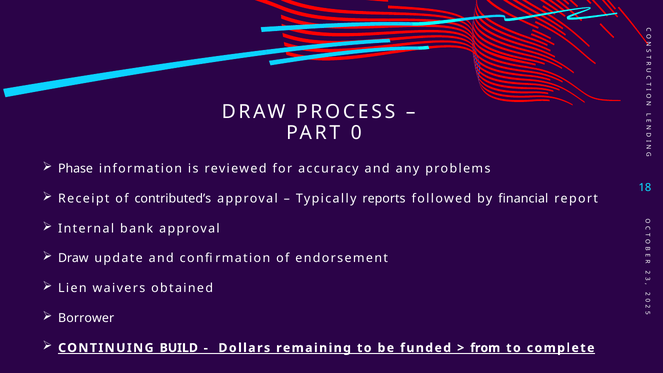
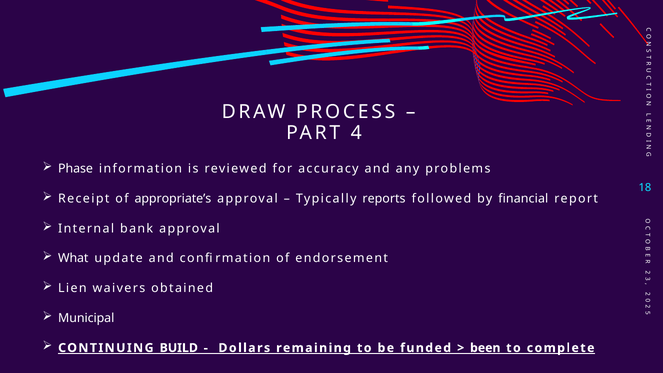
PART 0: 0 -> 4 (356, 133)
contributed’s: contributed’s -> appropriate’s (173, 199)
Draw: Draw -> What (73, 258)
Borrower: Borrower -> Municipal (86, 318)
from: from -> been (485, 348)
